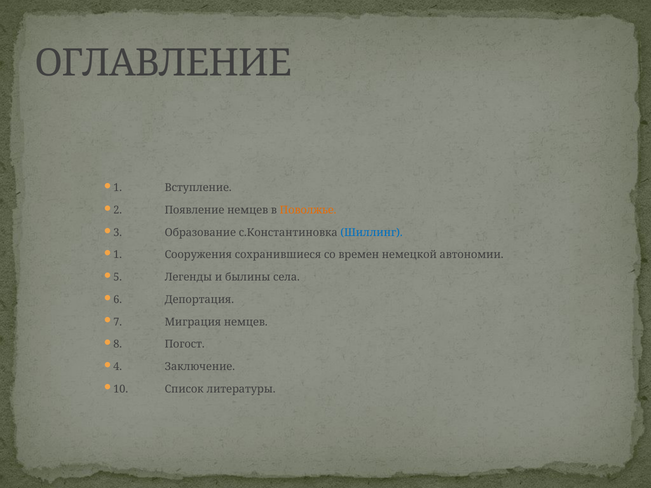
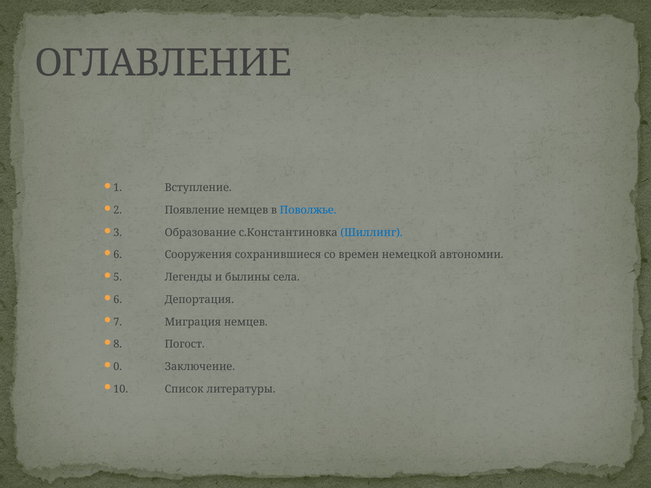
Поволжье colour: orange -> blue (308, 210)
1: 1 -> 6 (118, 255)
4: 4 -> 0 (118, 367)
